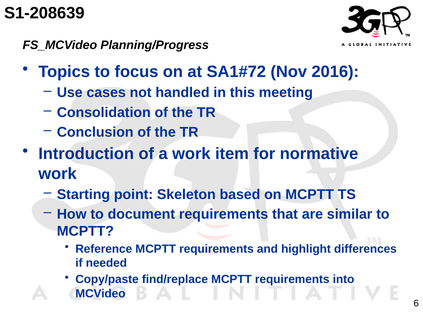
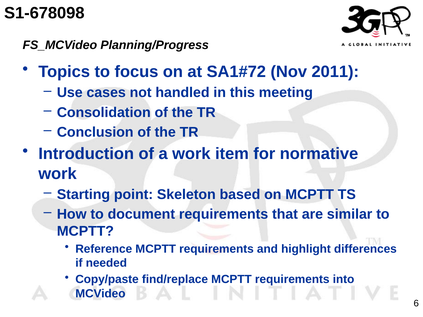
S1-208639: S1-208639 -> S1-678098 (44, 13)
2016: 2016 -> 2011 (335, 72)
